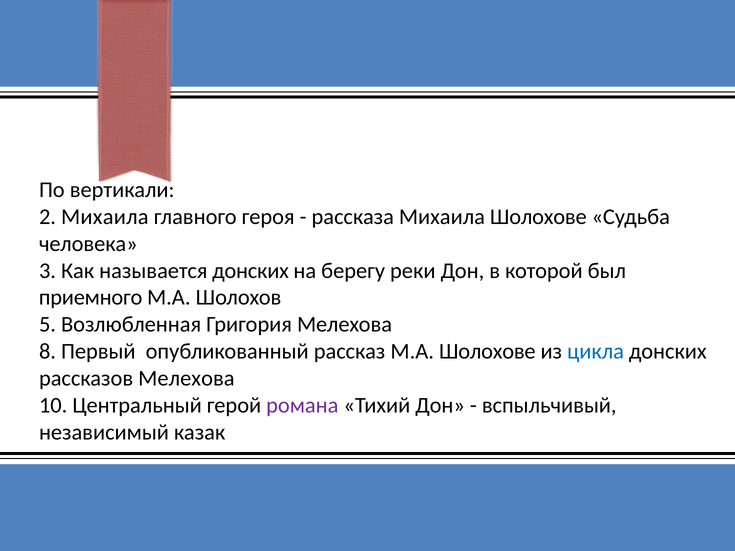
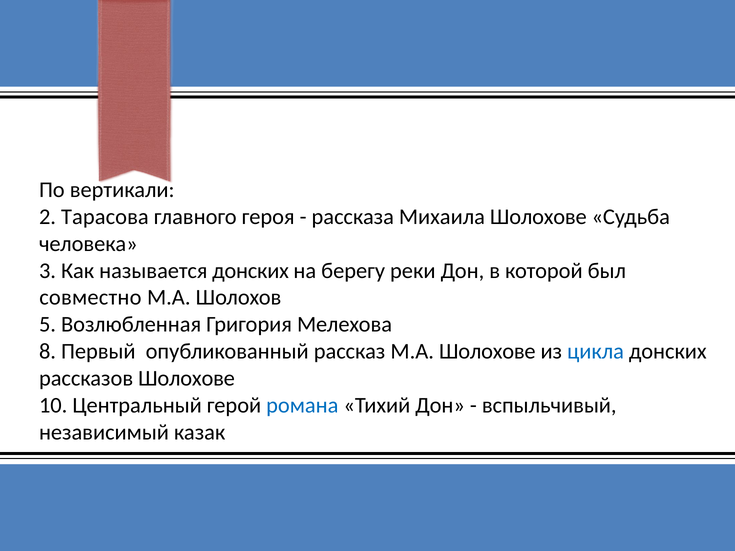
2 Михаила: Михаила -> Тарасова (105, 217)
приемного: приемного -> cовместно (90, 298)
рассказов Мелехова: Мелехова -> Шолохове (187, 378)
романа colour: purple -> blue (302, 405)
